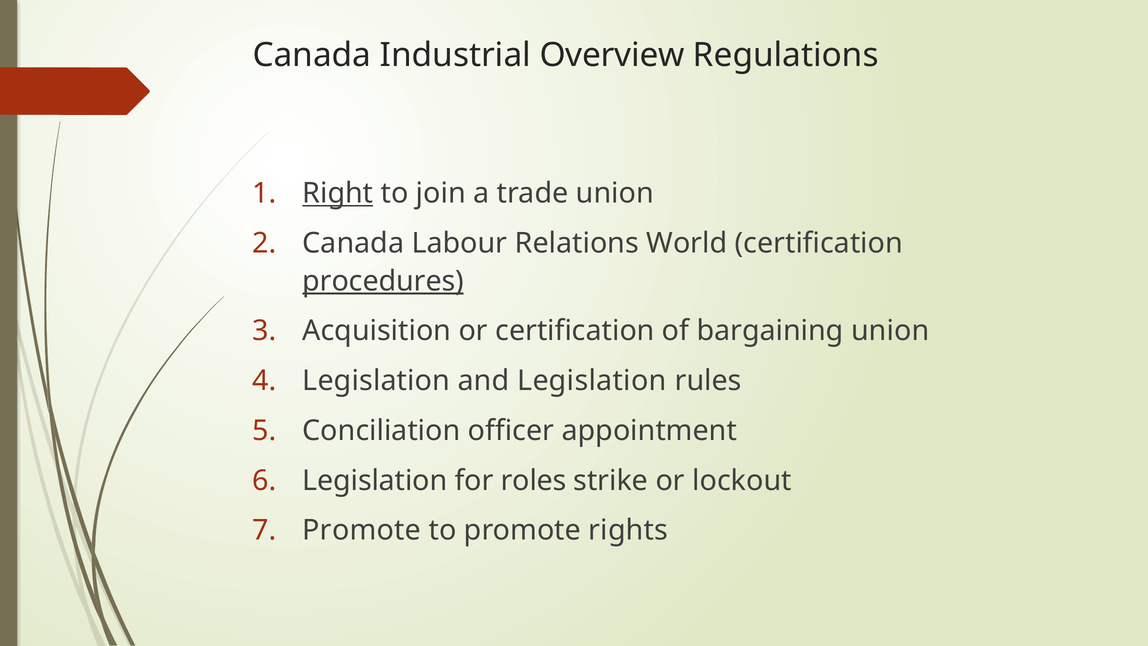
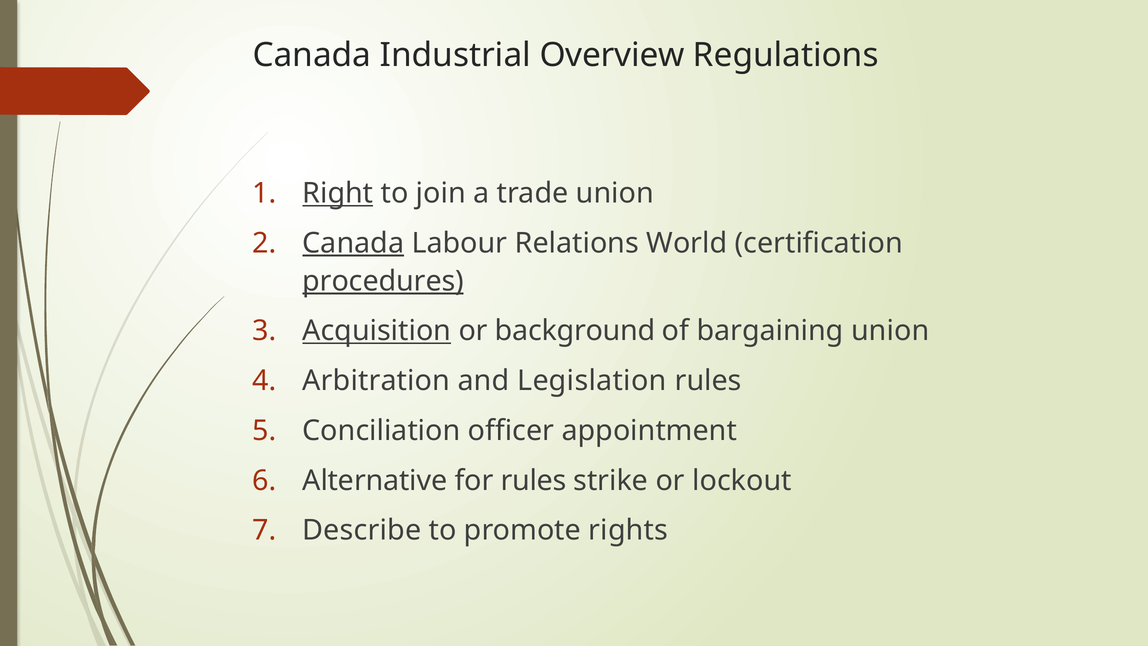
Canada underline: none -> present (353, 243)
Acquisition underline: none -> present (377, 331)
or certification: certification -> background (575, 331)
Legislation: Legislation -> Arbitration (376, 381)
Legislation: Legislation -> Alternative (375, 480)
for roles: roles -> rules (534, 480)
Promote: Promote -> Describe (362, 530)
